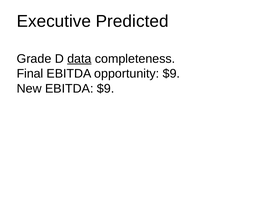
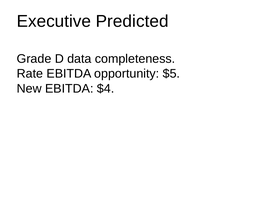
data underline: present -> none (79, 59)
Final: Final -> Rate (30, 74)
opportunity $9: $9 -> $5 (171, 74)
EBITDA $9: $9 -> $4 (106, 89)
